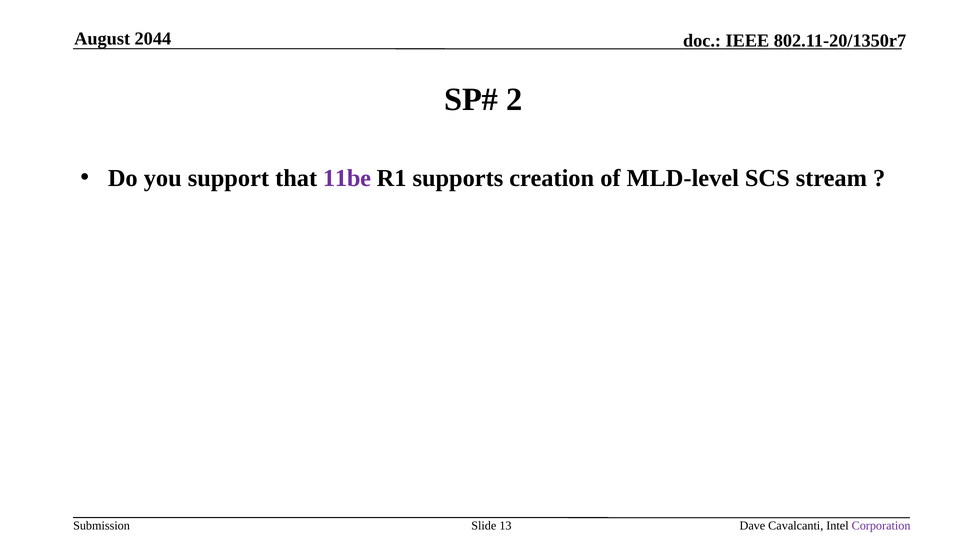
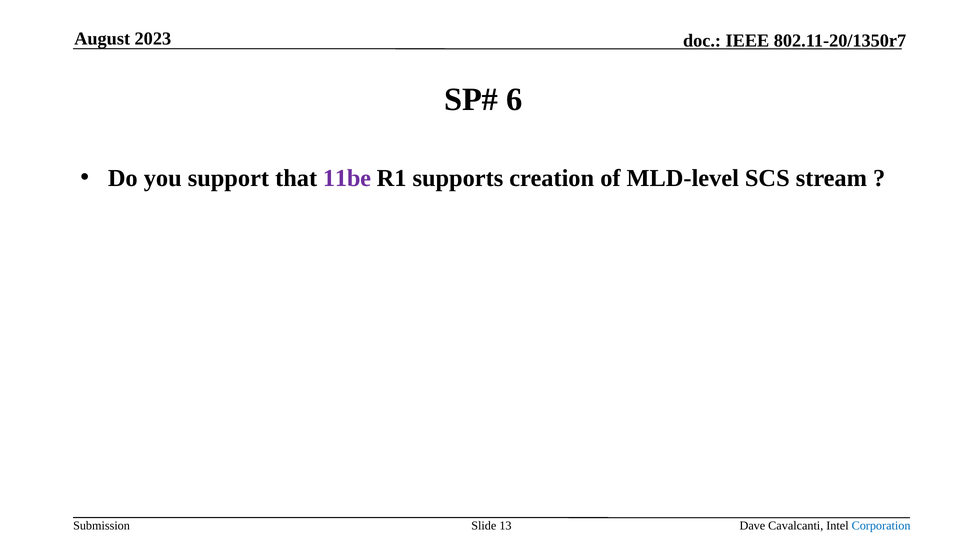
2044: 2044 -> 2023 (153, 39)
2: 2 -> 6 (514, 100)
Corporation colour: purple -> blue (881, 526)
